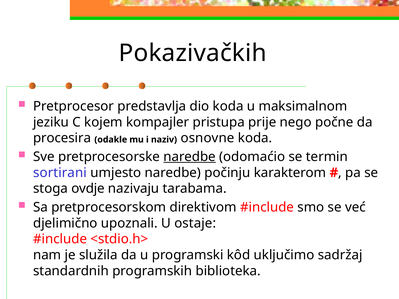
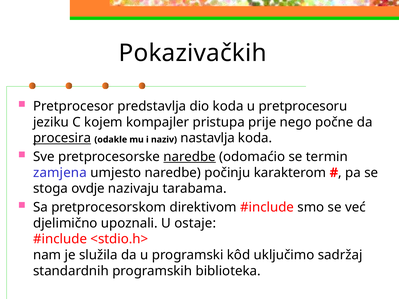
maksimalnom: maksimalnom -> pretprocesoru (303, 106)
procesira underline: none -> present (62, 138)
osnovne: osnovne -> nastavlja (208, 138)
sortirani: sortirani -> zamjena (60, 173)
